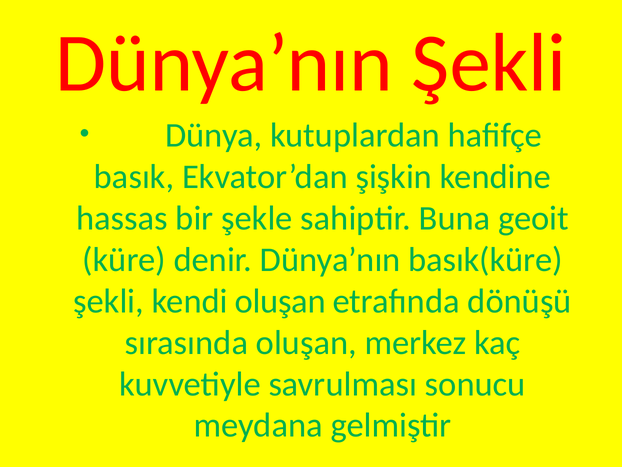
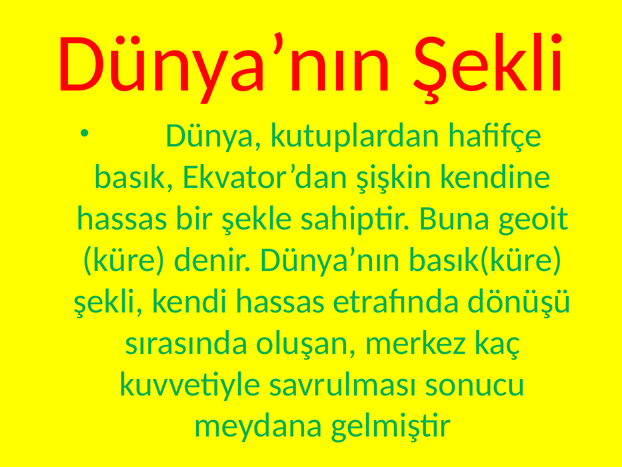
kendi oluşan: oluşan -> hassas (280, 301)
